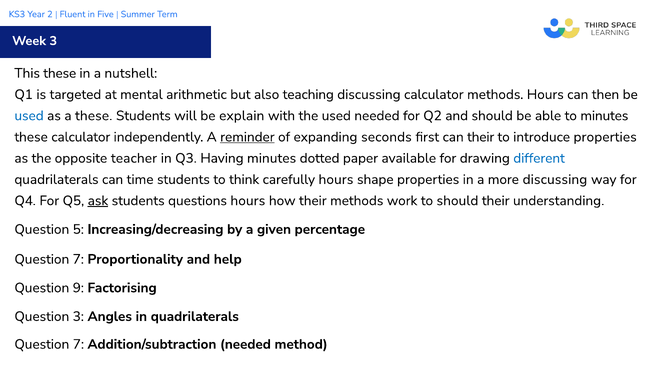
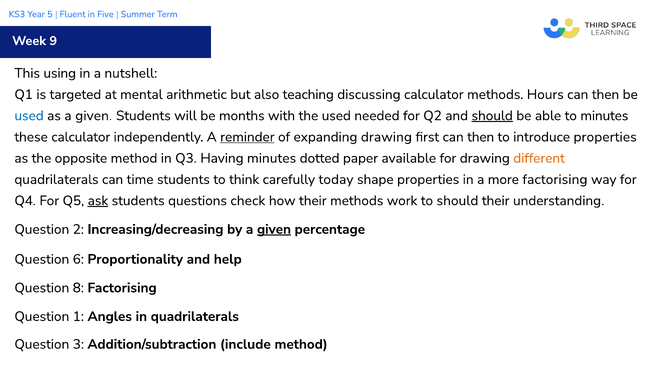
2: 2 -> 5 (50, 14)
Week 3: 3 -> 9 (53, 41)
This these: these -> using (60, 73)
as a these: these -> given (94, 116)
explain: explain -> months (242, 116)
should underline: none -> present (492, 116)
expanding seconds: seconds -> drawing (386, 137)
first can their: their -> then (481, 137)
opposite teacher: teacher -> method (134, 158)
different colour: blue -> orange (539, 158)
carefully hours: hours -> today (336, 179)
more discussing: discussing -> factorising (555, 179)
questions hours: hours -> check (248, 201)
5: 5 -> 2 (78, 229)
given underline: none -> present (274, 229)
7: 7 -> 6 (78, 259)
9: 9 -> 8 (78, 288)
Question 3: 3 -> 1 (78, 316)
7: 7 -> 3 (78, 344)
Addition/subtraction needed: needed -> include (245, 344)
